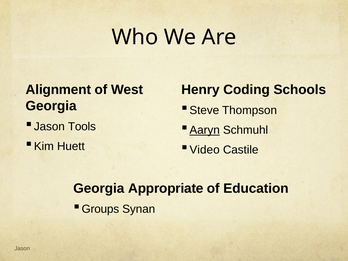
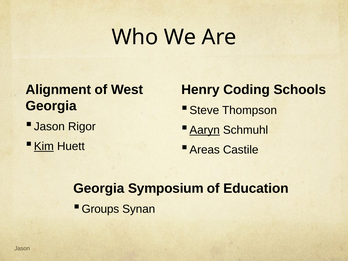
Tools: Tools -> Rigor (82, 127)
Kim underline: none -> present (44, 146)
Video: Video -> Areas (205, 150)
Appropriate: Appropriate -> Symposium (166, 188)
